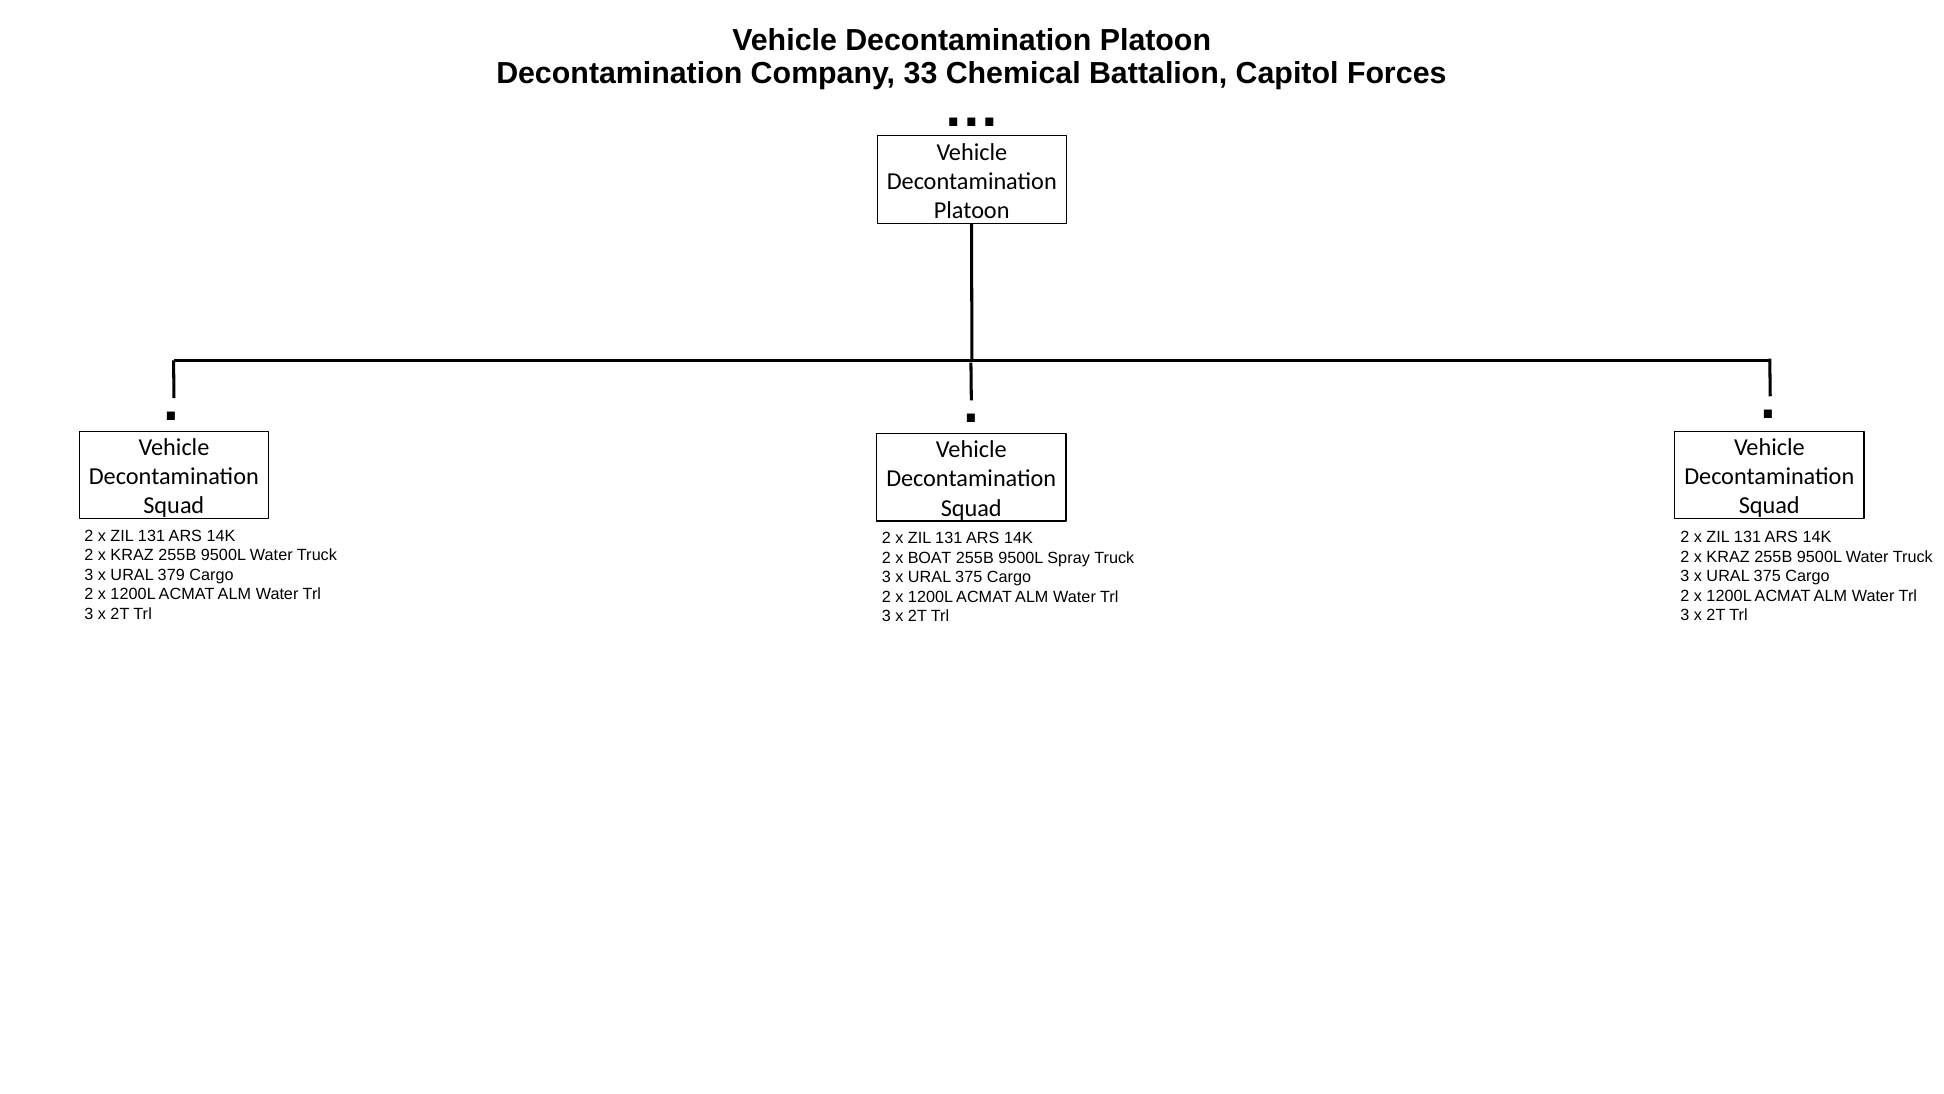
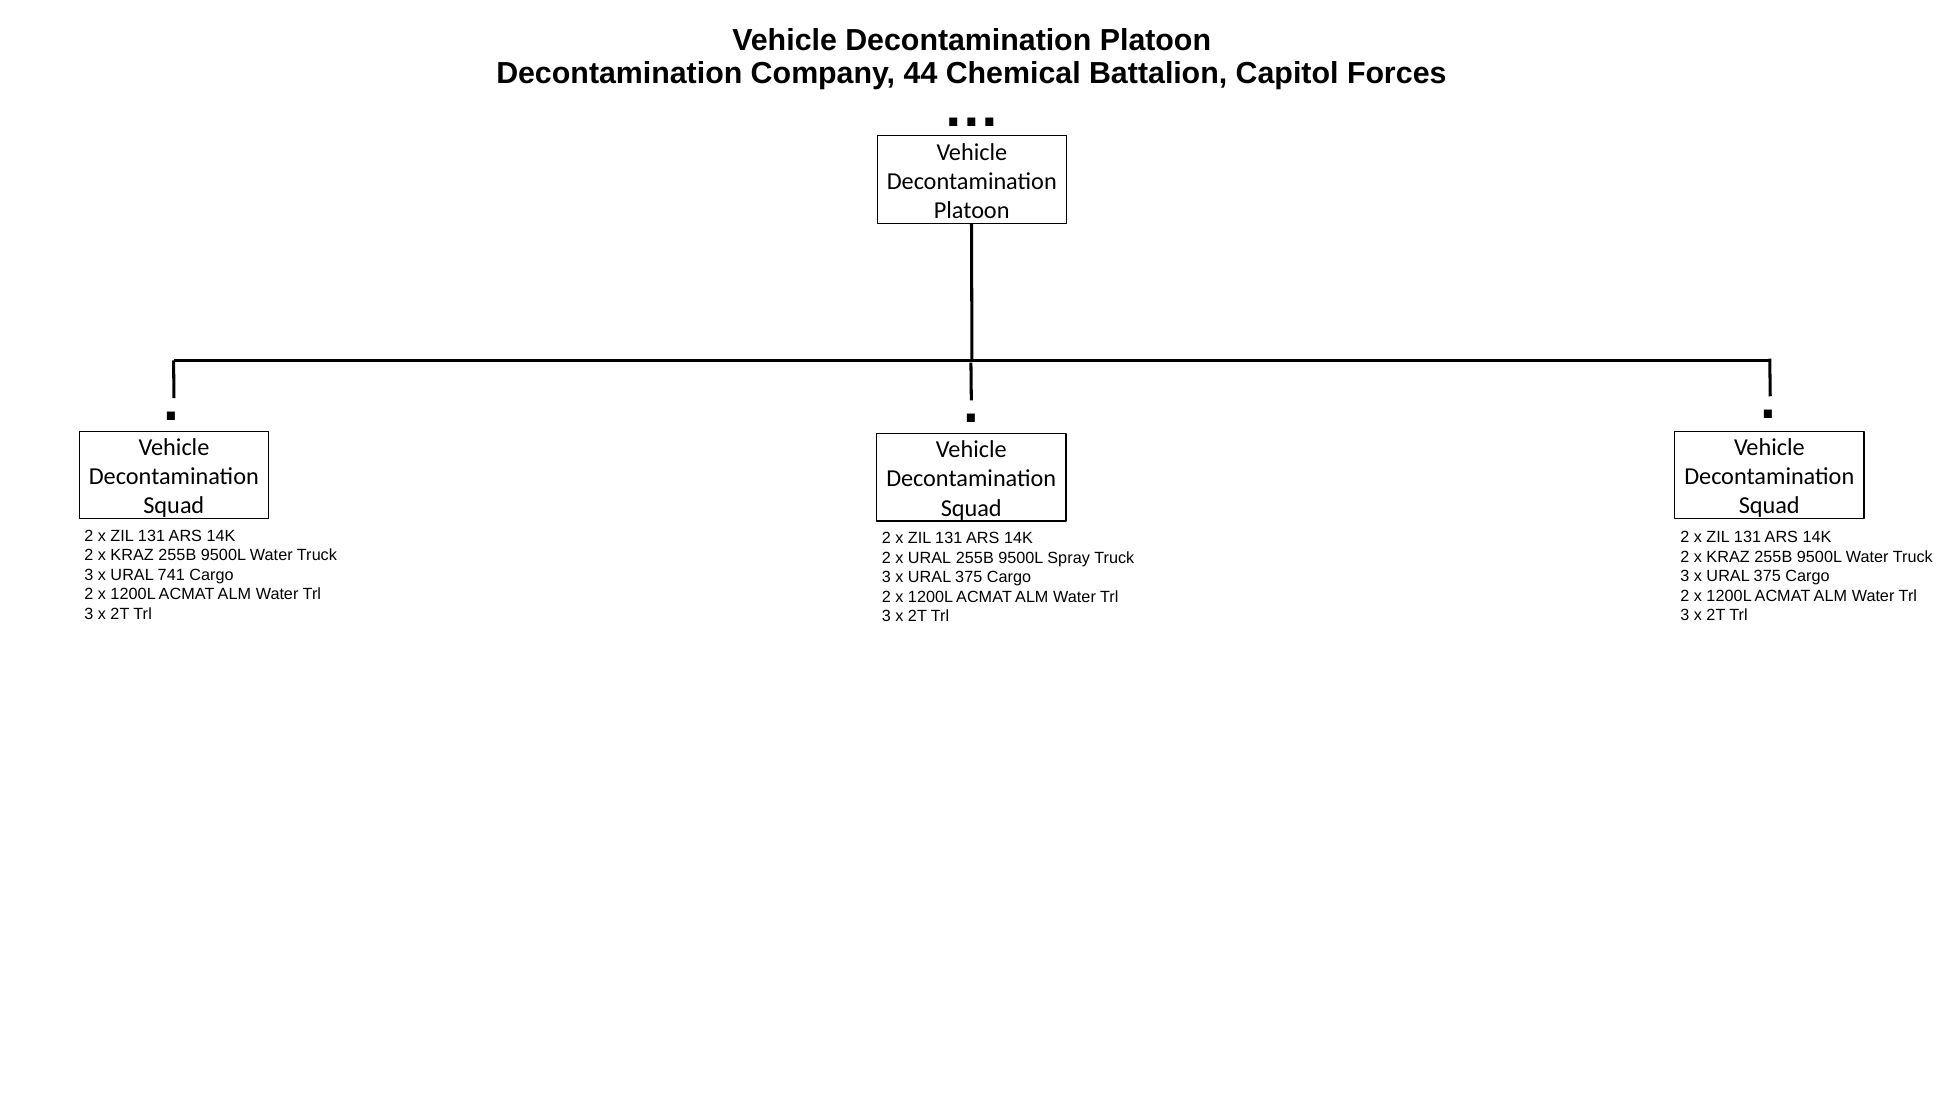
33: 33 -> 44 (921, 74)
2 x BOAT: BOAT -> URAL (930, 558)
379: 379 -> 741 (171, 575)
